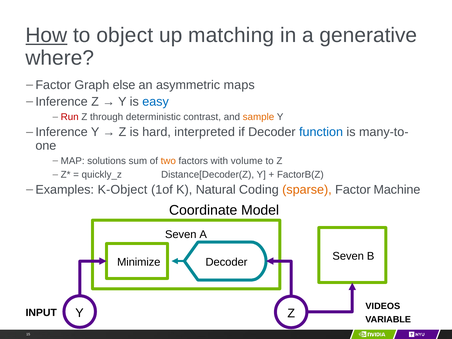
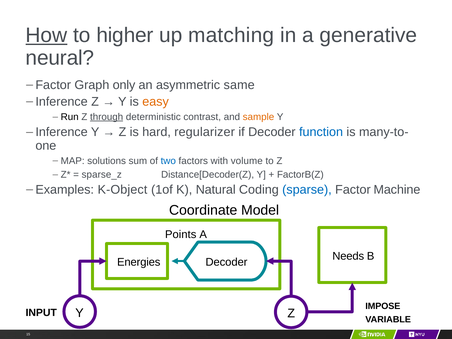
object: object -> higher (125, 35)
where: where -> neural (60, 58)
else: else -> only (124, 85)
maps: maps -> same (239, 85)
easy colour: blue -> orange (156, 102)
Run colour: red -> black (70, 117)
through underline: none -> present (107, 117)
interpreted: interpreted -> regularizer (205, 132)
two colour: orange -> blue (168, 161)
quickly_z: quickly_z -> sparse_z (102, 174)
sparse colour: orange -> blue (307, 190)
Seven: Seven -> Points (181, 235)
Seven: Seven -> Needs (348, 256)
Minimize: Minimize -> Energies (139, 262)
VIDEOS: VIDEOS -> IMPOSE (383, 306)
